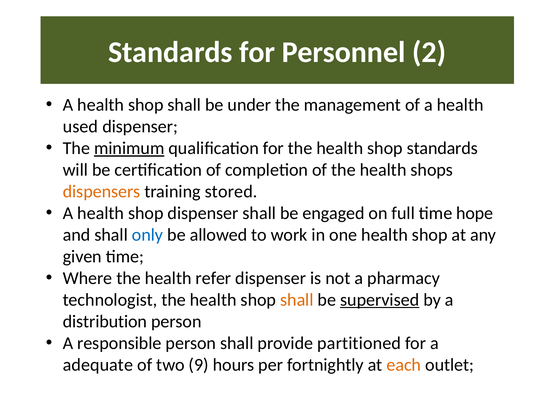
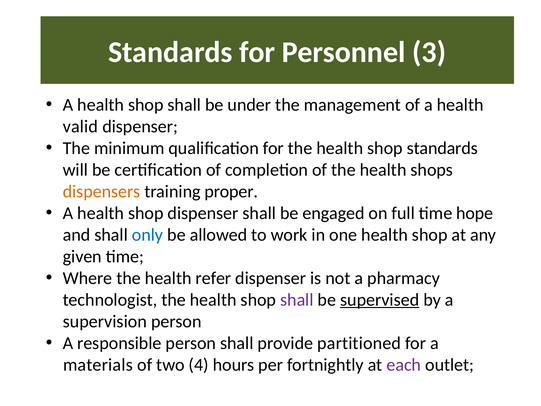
2: 2 -> 3 (429, 52)
used: used -> valid (80, 127)
minimum underline: present -> none (129, 148)
stored: stored -> proper (231, 191)
shall colour: orange -> purple (297, 300)
distribution: distribution -> supervision (105, 321)
adequate: adequate -> materials (98, 365)
9: 9 -> 4 (199, 365)
each colour: orange -> purple (404, 365)
